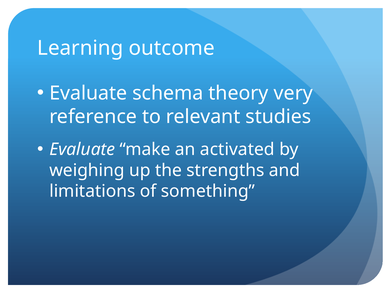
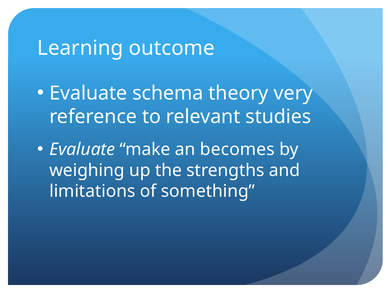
activated: activated -> becomes (237, 150)
